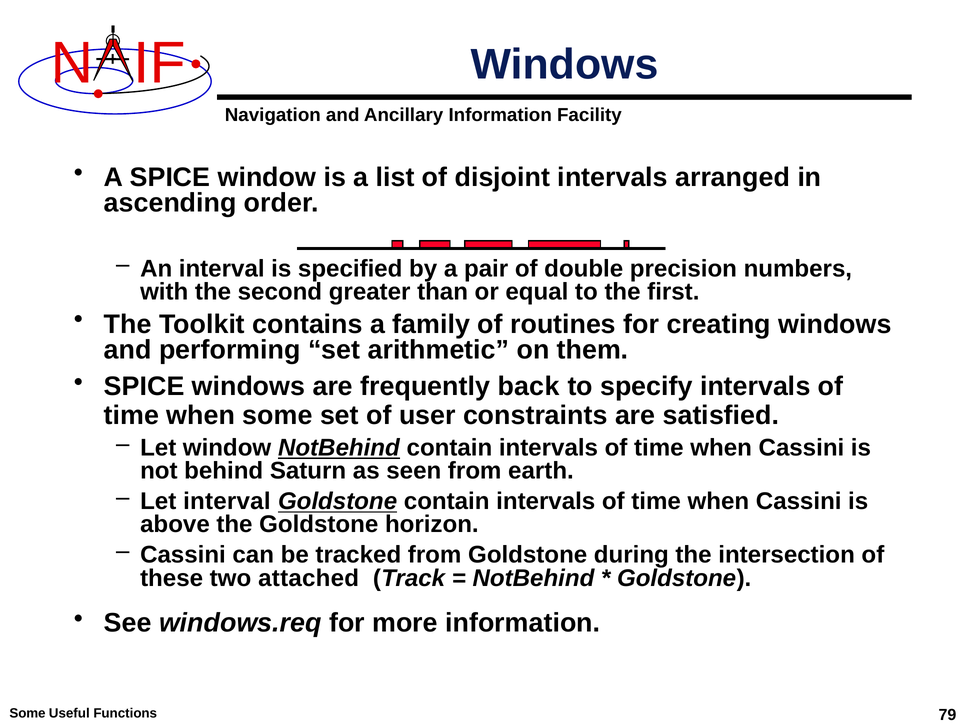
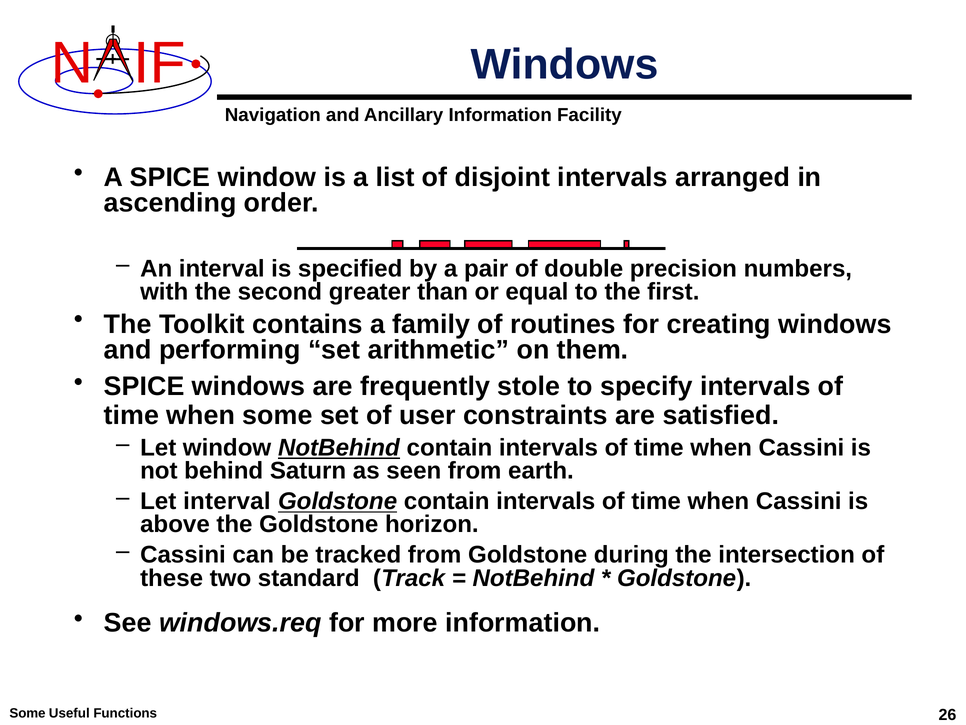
back: back -> stole (529, 386)
attached: attached -> standard (309, 578)
79: 79 -> 26 (947, 715)
